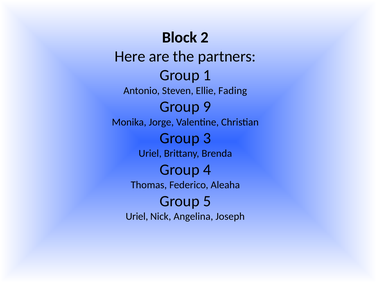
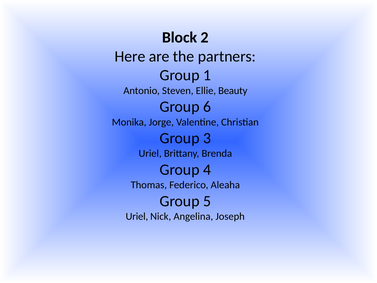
Fading: Fading -> Beauty (233, 91)
9: 9 -> 6 (207, 107)
